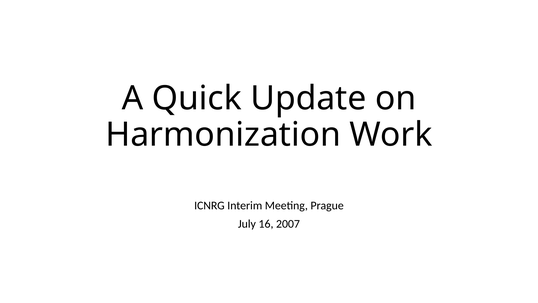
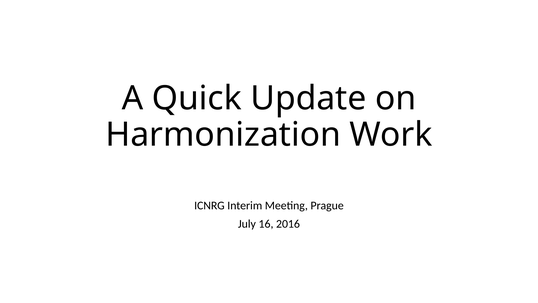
2007: 2007 -> 2016 (288, 224)
